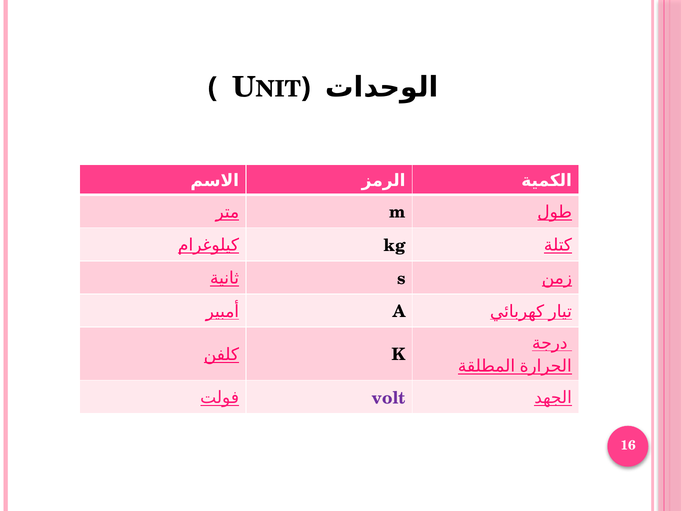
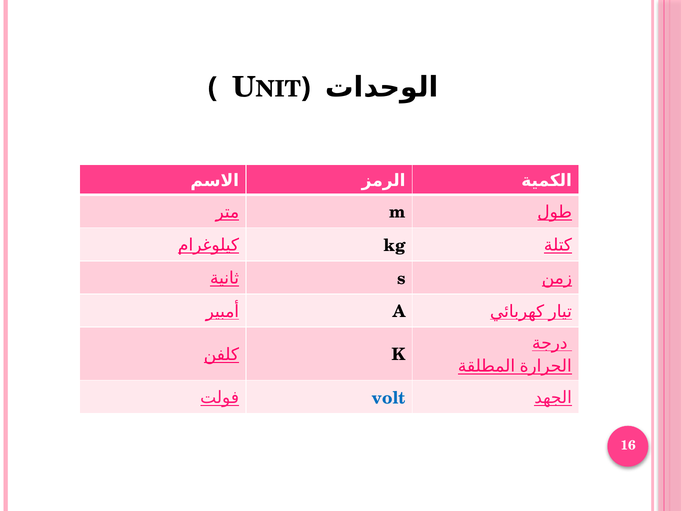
volt colour: purple -> blue (389, 398)
